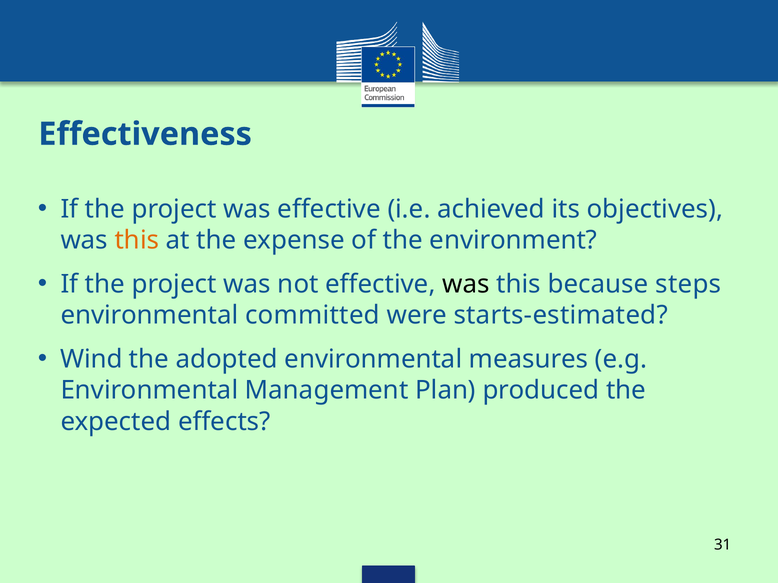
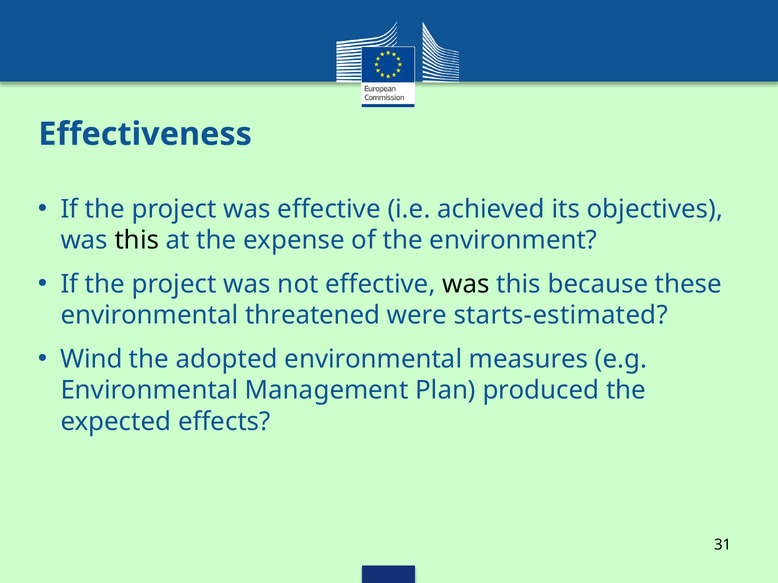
this colour: orange -> black (137, 240)
steps: steps -> these (688, 284)
committed: committed -> threatened (313, 316)
